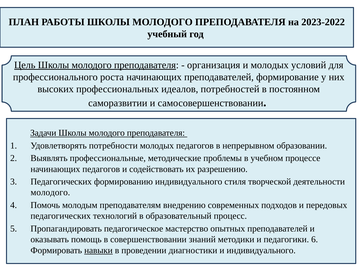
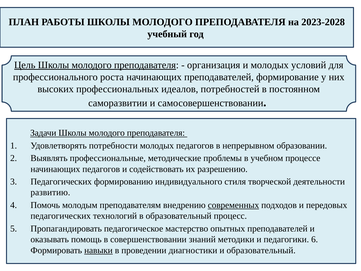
2023-2022: 2023-2022 -> 2023-2028 (323, 22)
молодого: молодого -> развитию (50, 192)
современных underline: none -> present (233, 205)
и индивидуального: индивидуального -> образовательный (261, 250)
